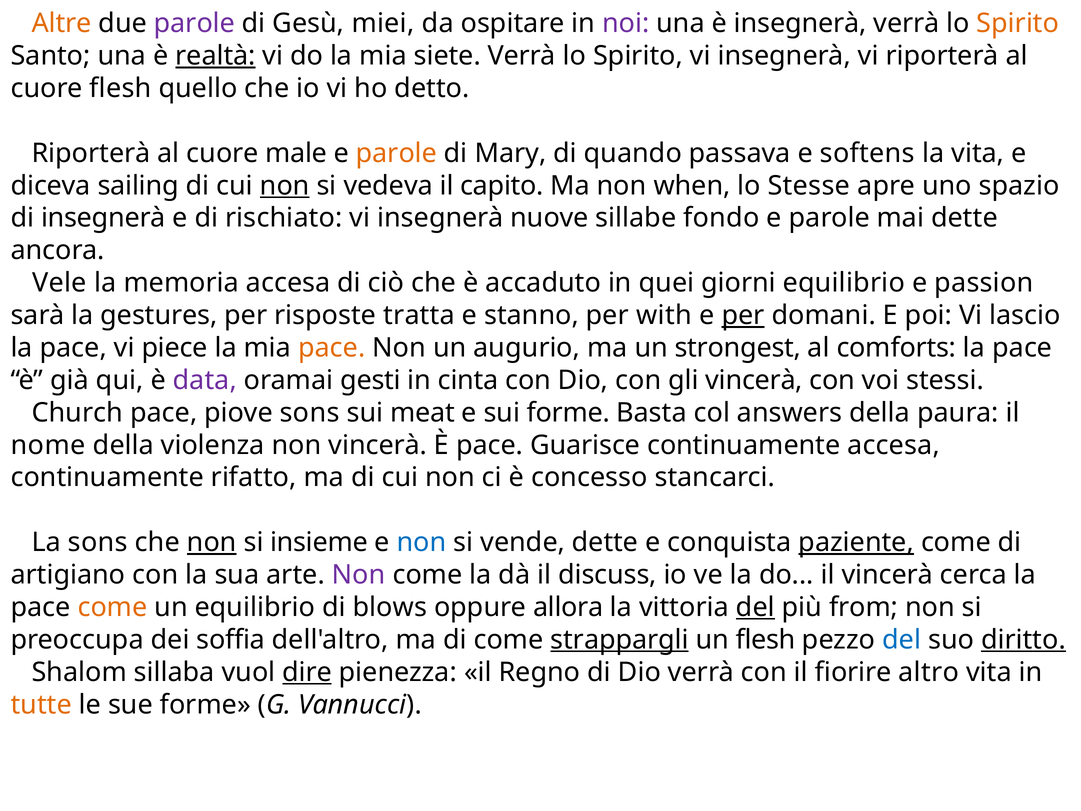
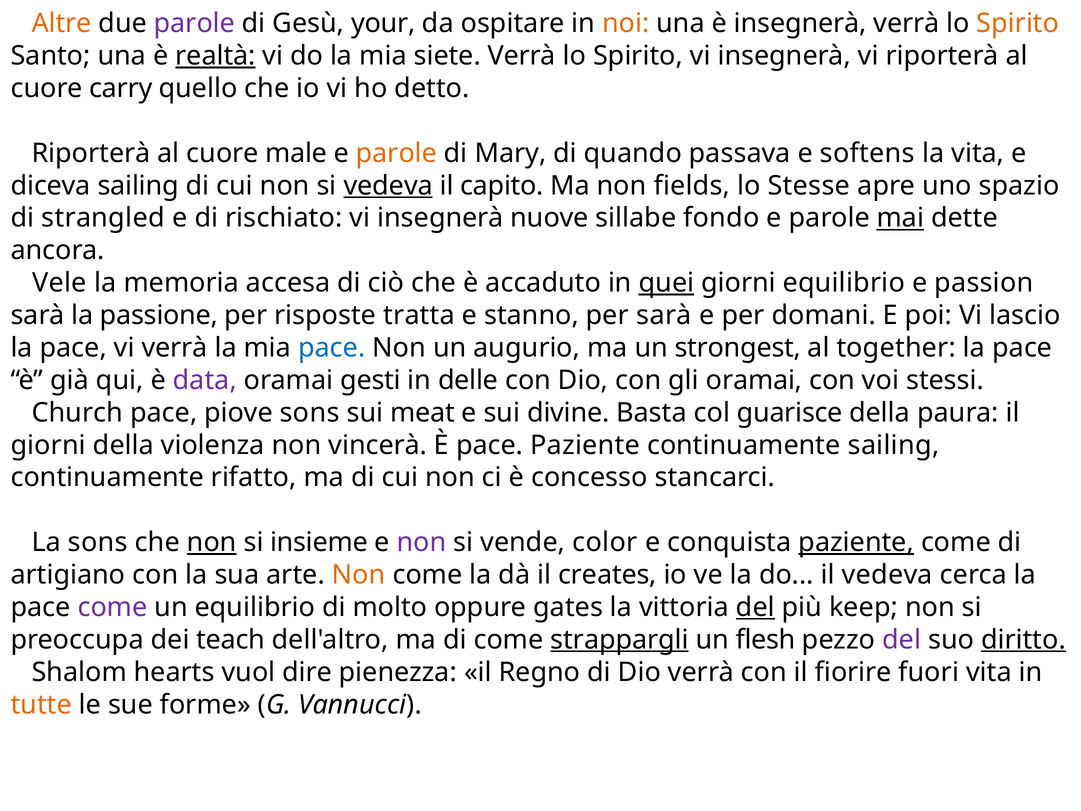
miei: miei -> your (383, 23)
noi colour: purple -> orange (626, 23)
cuore flesh: flesh -> carry (121, 88)
non underline: present -> none (285, 186)
vedeva underline: none -> present (388, 186)
when: when -> fields (692, 186)
di insegnerà: insegnerà -> strangled (103, 218)
mai underline: none -> present (900, 218)
quei underline: none -> present (666, 283)
gestures: gestures -> passione (159, 315)
per with: with -> sarà (664, 315)
per underline: present -> none (743, 315)
vi piece: piece -> verrà (175, 348)
pace colour: orange -> blue (332, 348)
comforts: comforts -> together (896, 348)
cinta: cinta -> delle (468, 380)
gli vincerà: vincerà -> oramai (754, 380)
sui forme: forme -> divine (568, 413)
answers: answers -> guarisce (790, 413)
nome: nome -> giorni (48, 445)
pace Guarisce: Guarisce -> Paziente (585, 445)
continuamente accesa: accesa -> sailing (894, 445)
non colour: blue -> purple (422, 542)
vende dette: dette -> color (605, 542)
Non colour: purple -> orange (359, 575)
discuss: discuss -> creates (607, 575)
il vincerà: vincerà -> vedeva (887, 575)
come colour: orange -> purple (113, 607)
blows: blows -> molto (390, 607)
allora: allora -> gates (568, 607)
from: from -> keep (863, 607)
soffia: soffia -> teach (231, 640)
del colour: blue -> purple (902, 640)
sillaba: sillaba -> hearts (174, 672)
dire underline: present -> none (307, 672)
altro: altro -> fuori (929, 672)
